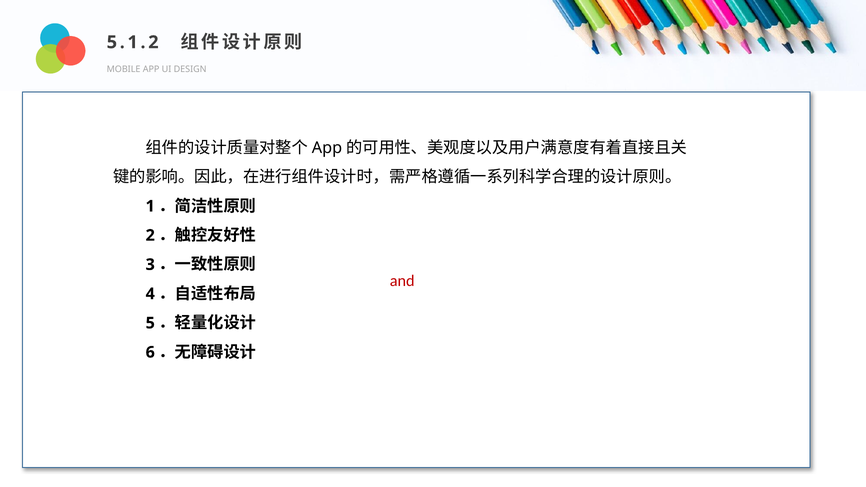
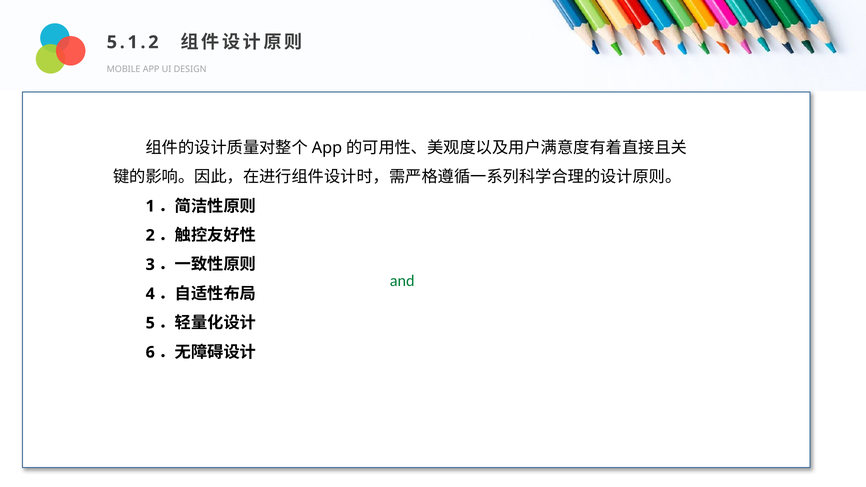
and colour: red -> green (402, 281)
